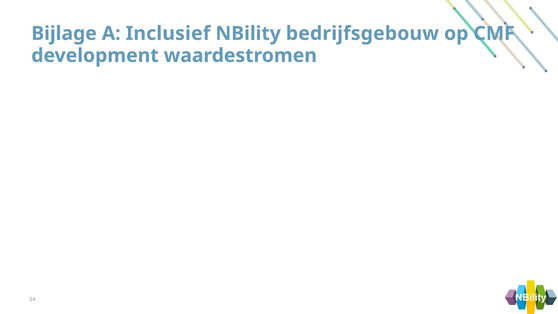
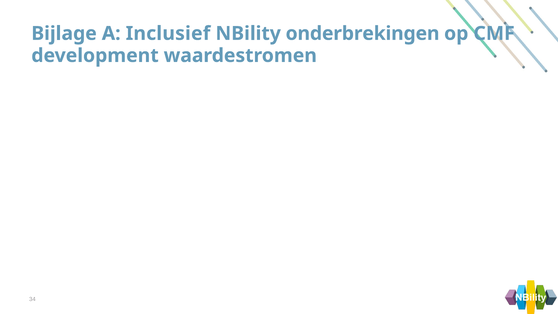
bedrijfsgebouw: bedrijfsgebouw -> onderbrekingen (363, 33)
